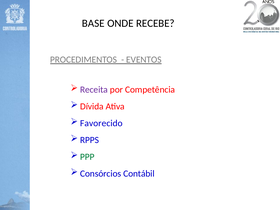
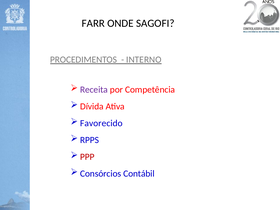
BASE: BASE -> FARR (93, 23)
RECEBE: RECEBE -> SAGOFI (155, 23)
EVENTOS: EVENTOS -> INTERNO (144, 60)
PPP colour: green -> red (87, 157)
